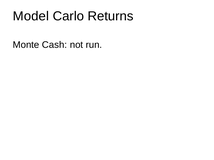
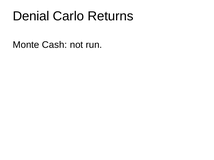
Model: Model -> Denial (31, 16)
